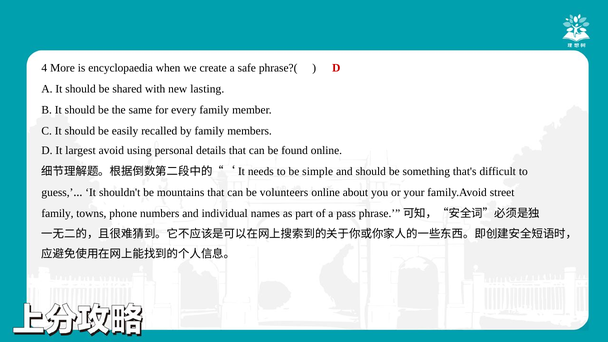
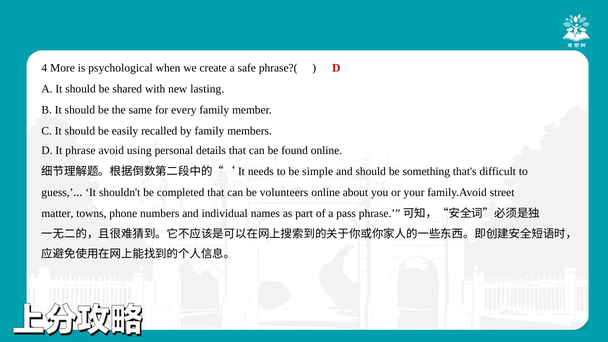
encyclopaedia: encyclopaedia -> psychological (120, 68)
largest: largest -> phrase (80, 151)
mountains: mountains -> completed (181, 192)
family: family -> matter (57, 213)
